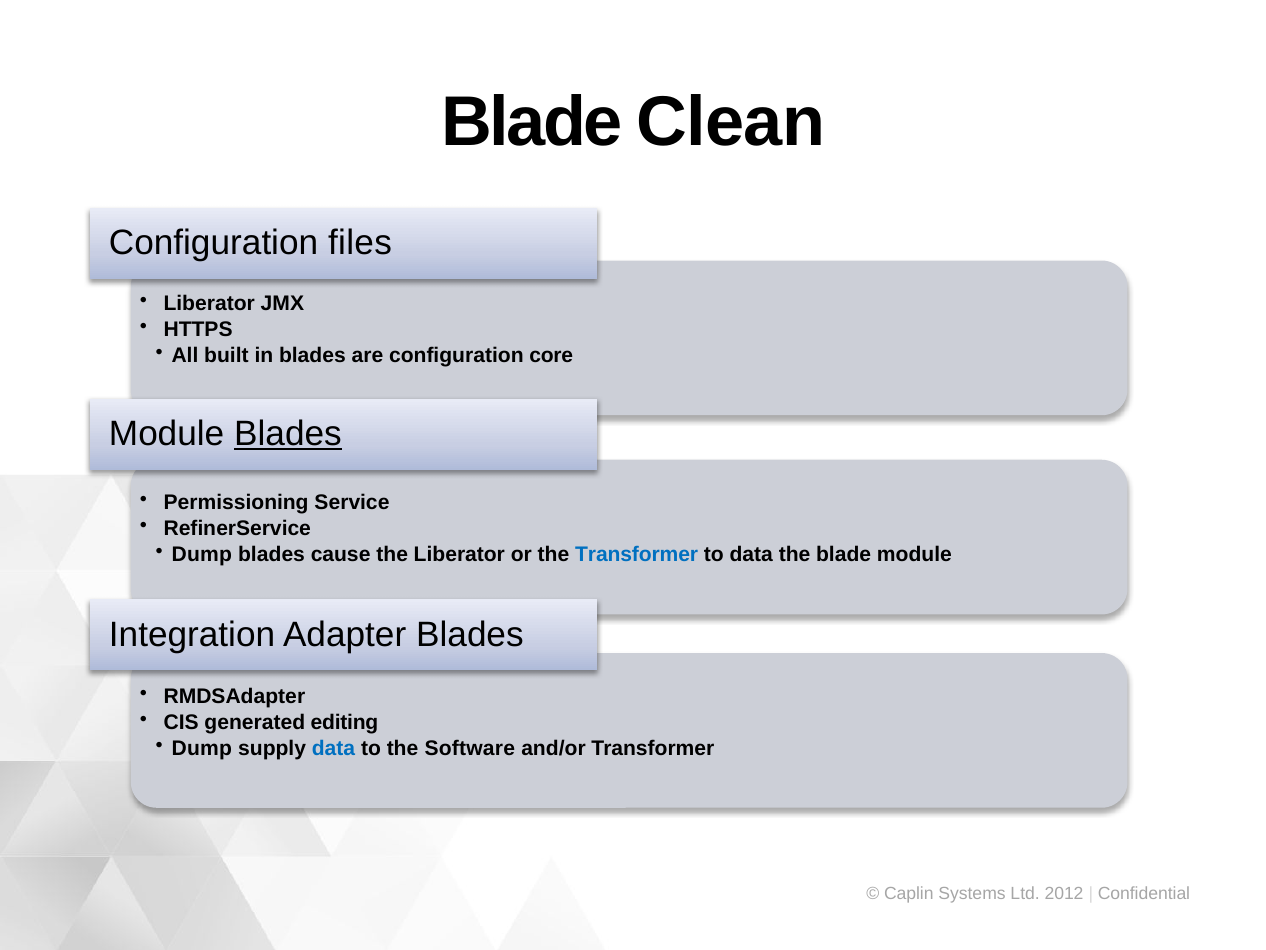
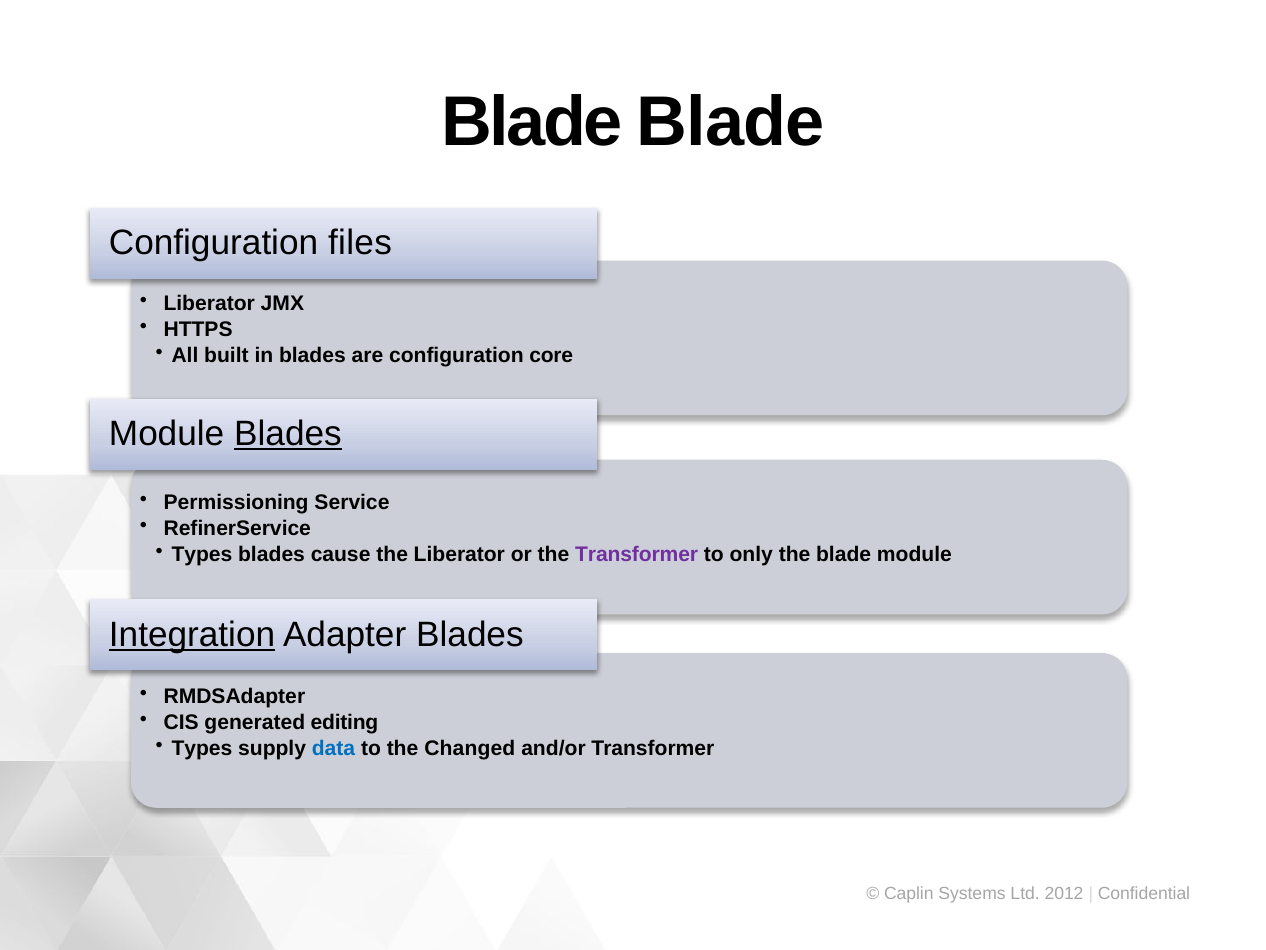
Blade Clean: Clean -> Blade (731, 122)
Dump: Dump -> Types (202, 555)
Transformer colour: blue -> purple (637, 555)
to data: data -> only (751, 555)
Integration underline: none -> present (192, 634)
Dump: Dump -> Types (202, 748)
Software: Software -> Changed (470, 748)
